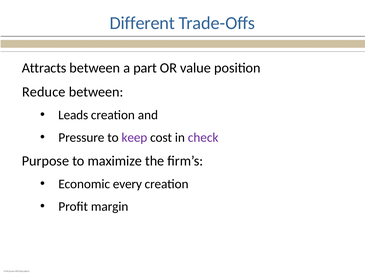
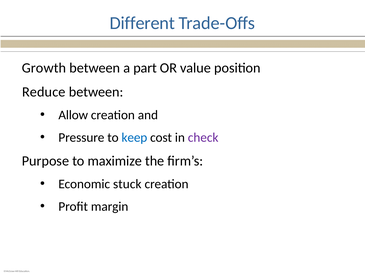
Attracts: Attracts -> Growth (44, 68)
Leads: Leads -> Allow (73, 115)
keep colour: purple -> blue (134, 137)
every: every -> stuck (127, 184)
